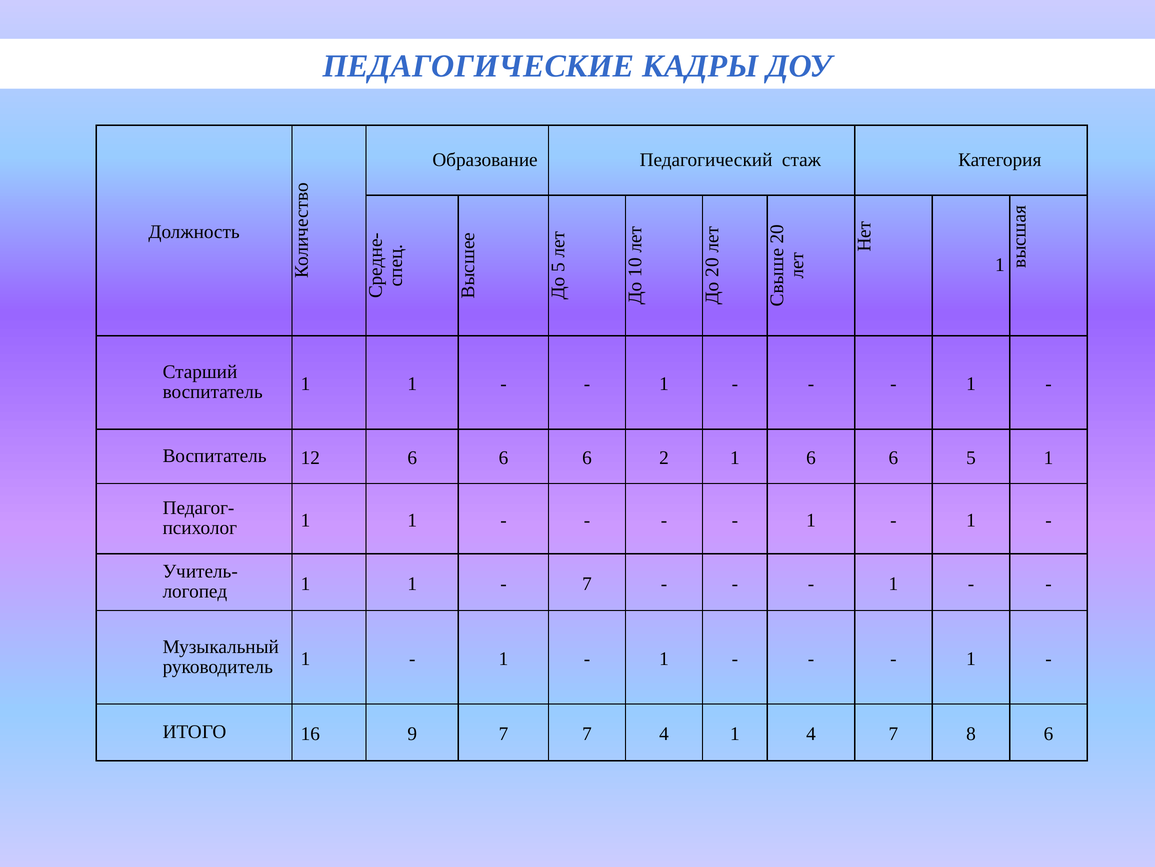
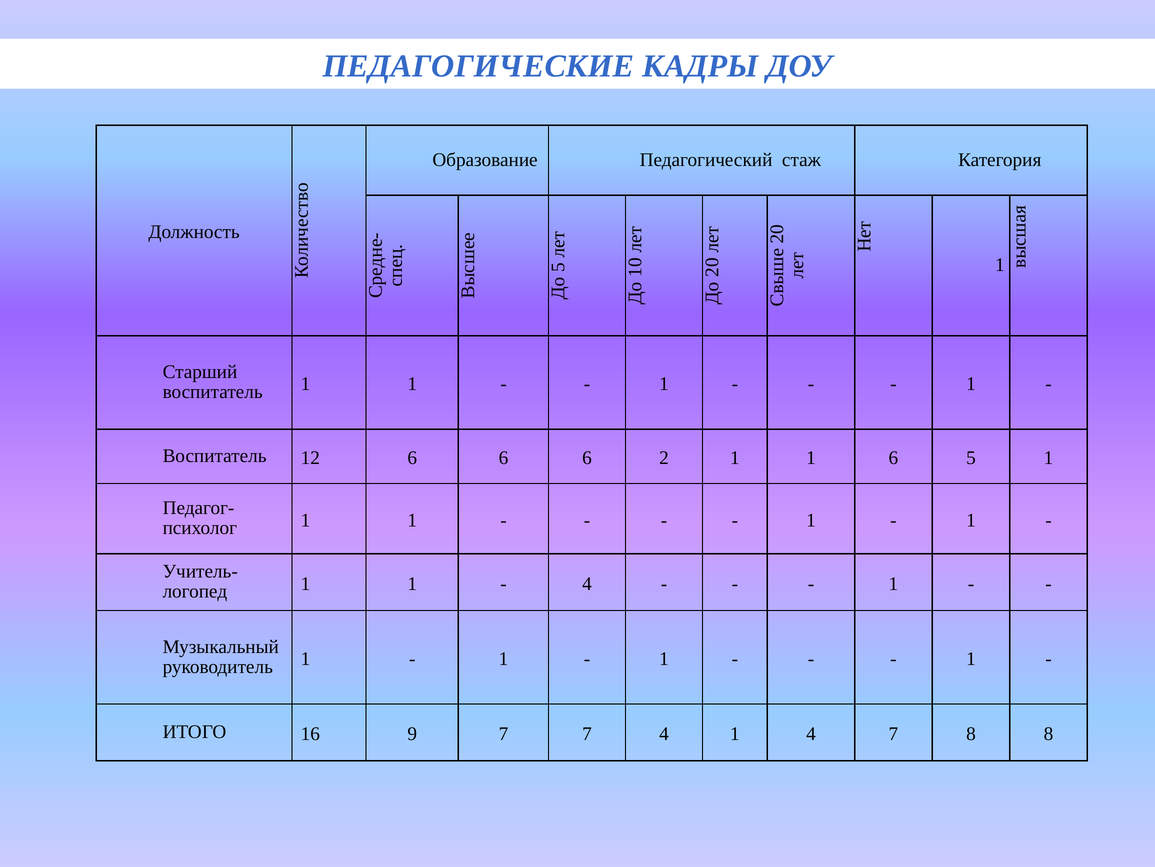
2 1 6: 6 -> 1 (811, 458)
7: 7 -> 4 (587, 583)
8 6: 6 -> 8 (1049, 733)
